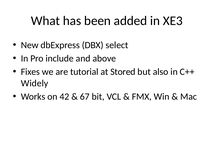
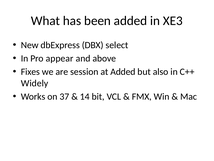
include: include -> appear (60, 58)
tutorial: tutorial -> session (84, 72)
at Stored: Stored -> Added (123, 72)
42: 42 -> 37 (64, 96)
67: 67 -> 14 (85, 96)
